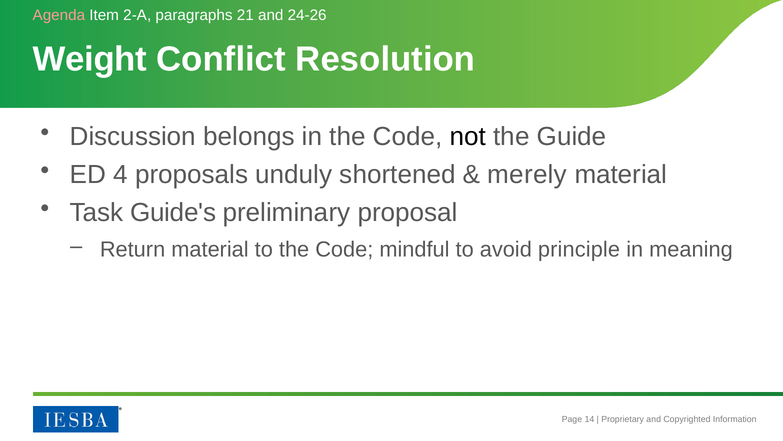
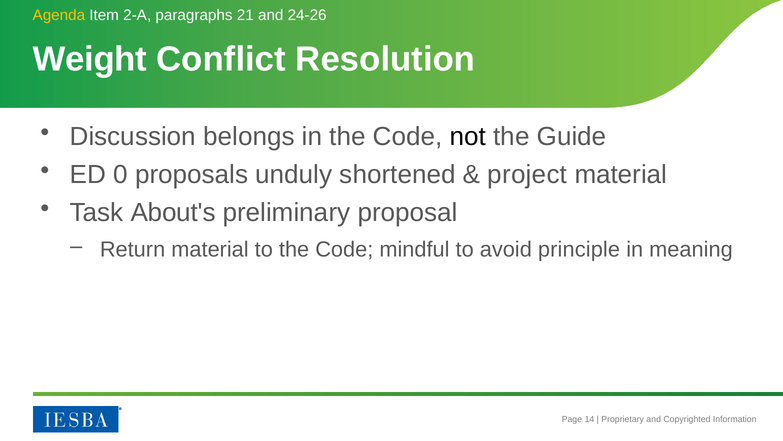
Agenda colour: pink -> yellow (59, 15)
4: 4 -> 0 (121, 175)
merely: merely -> project (527, 175)
Guide's: Guide's -> About's (173, 212)
